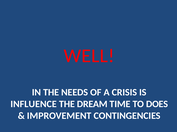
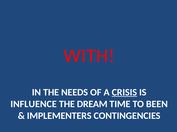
WELL: WELL -> WITH (89, 56)
CRISIS underline: none -> present (124, 93)
DOES: DOES -> BEEN (157, 105)
IMPROVEMENT: IMPROVEMENT -> IMPLEMENTERS (59, 116)
